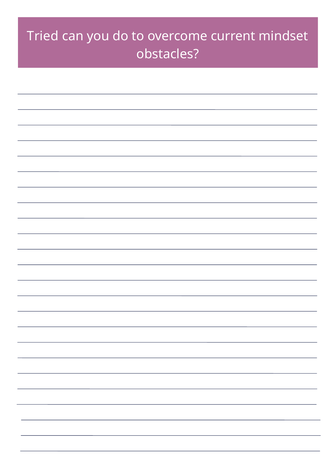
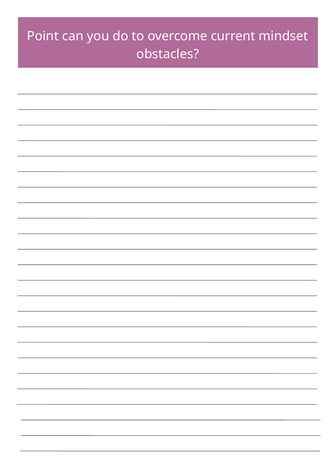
Tried: Tried -> Point (43, 36)
